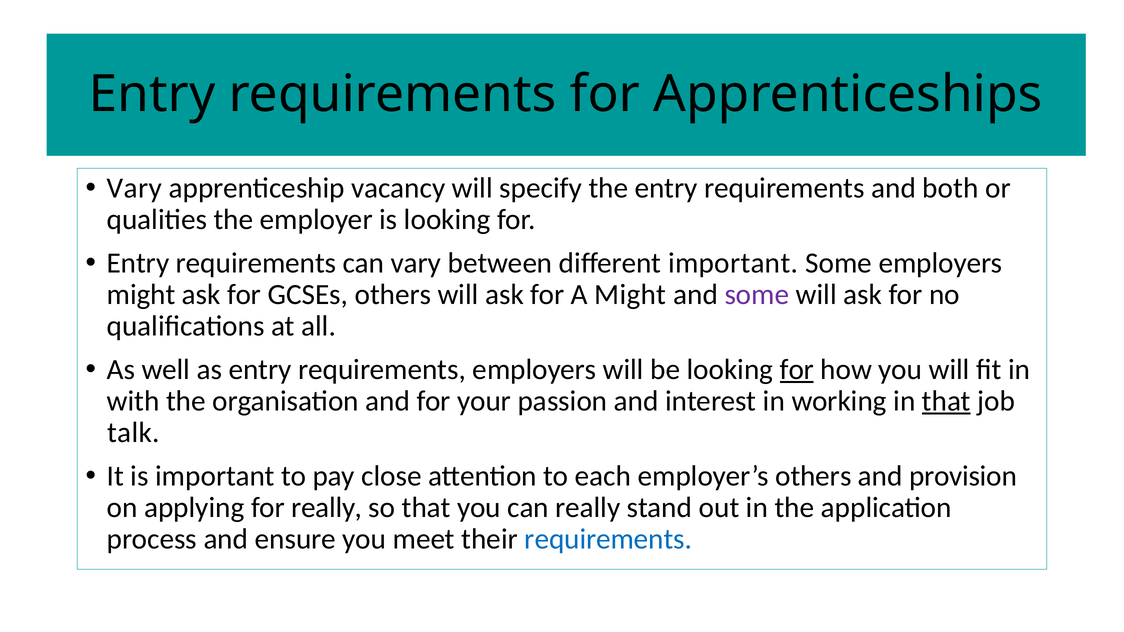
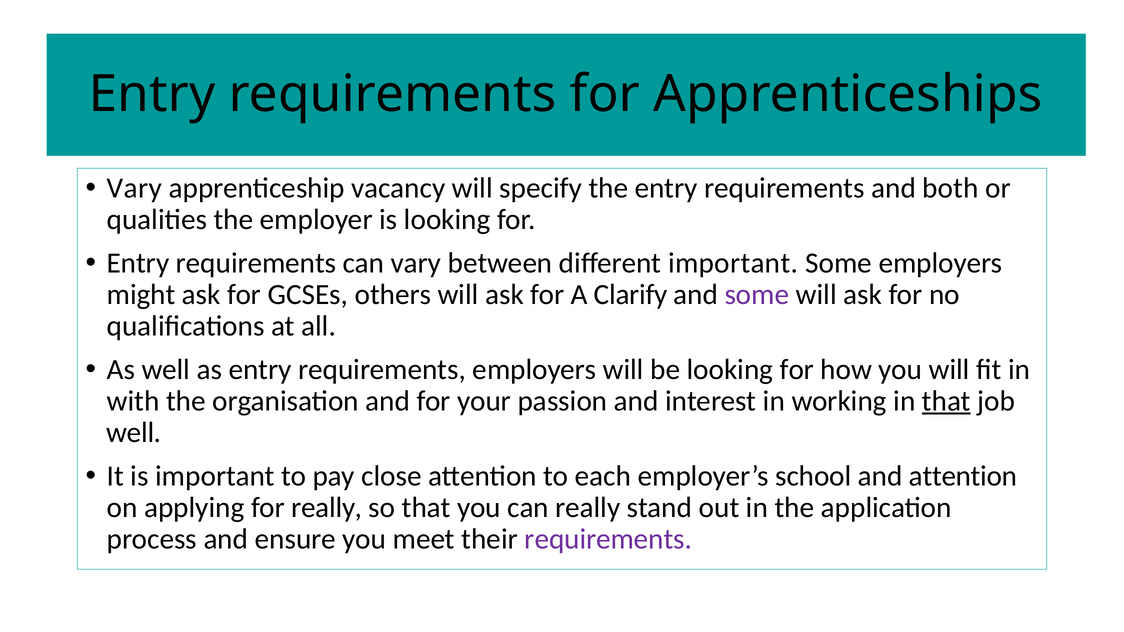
A Might: Might -> Clarify (631, 295)
for underline: present -> none (797, 370)
talk: talk -> well (134, 433)
employer’s others: others -> school (813, 476)
and provision: provision -> attention (963, 476)
requirements colour: blue -> purple (608, 539)
